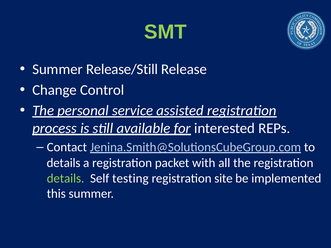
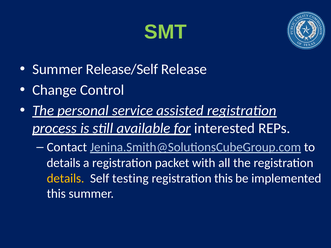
Release/Still: Release/Still -> Release/Self (122, 69)
details colour: light green -> yellow (66, 178)
registration site: site -> this (223, 178)
